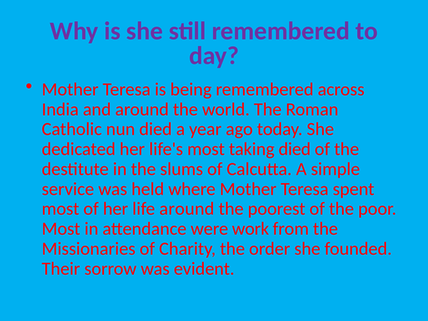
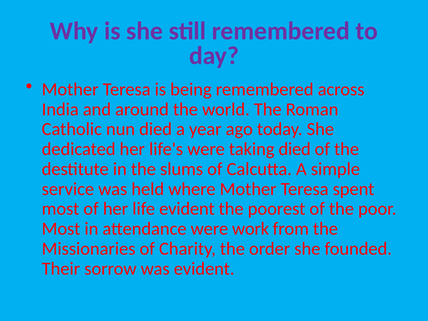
life's most: most -> were (206, 149)
life around: around -> evident (187, 209)
